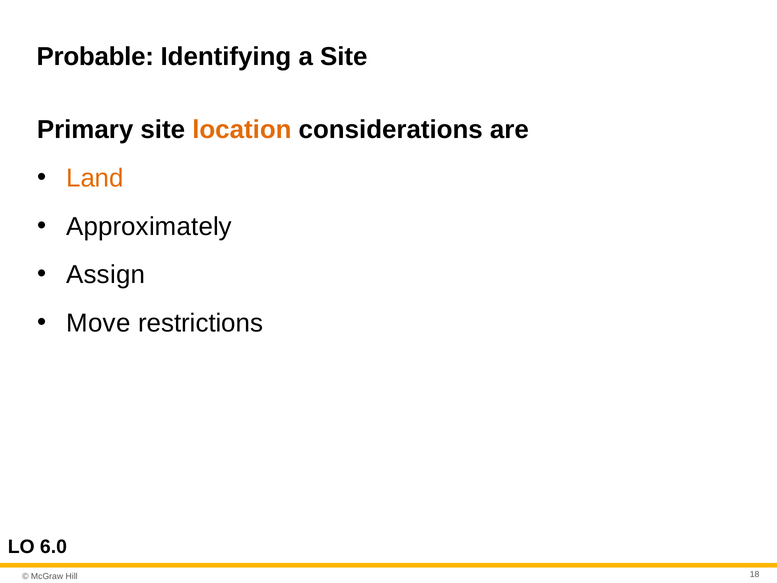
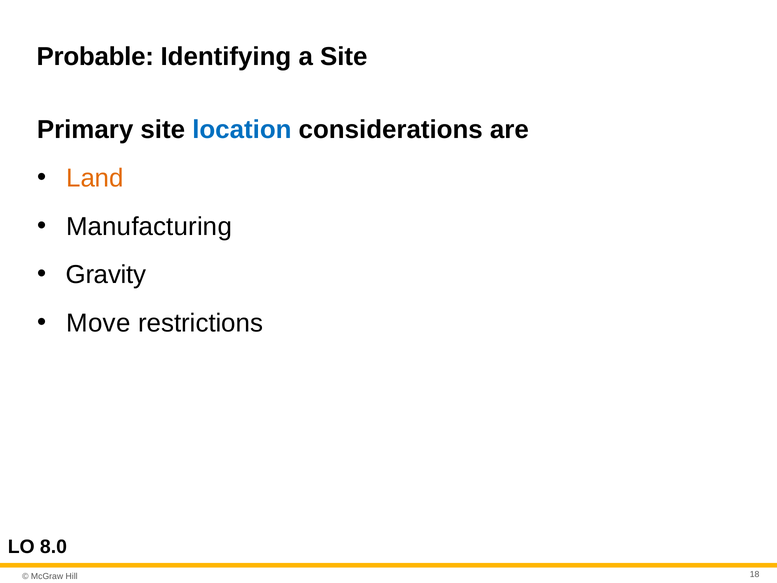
location colour: orange -> blue (242, 130)
Approximately: Approximately -> Manufacturing (149, 226)
Assign: Assign -> Gravity (106, 275)
6.0: 6.0 -> 8.0 (54, 546)
